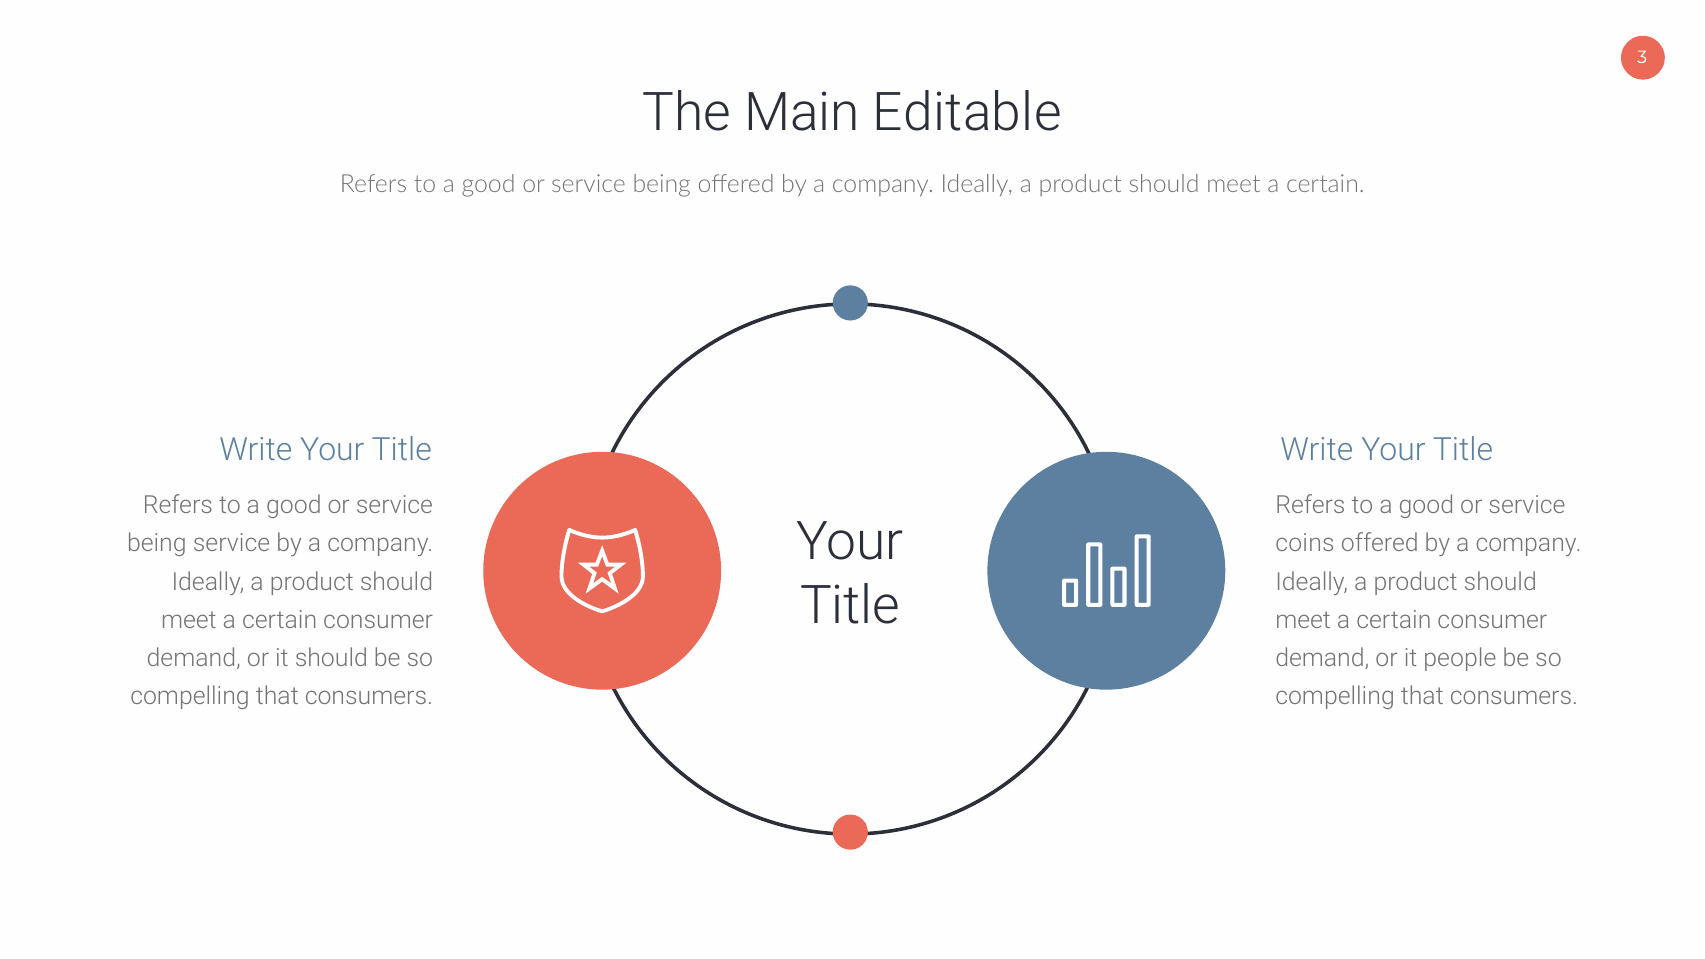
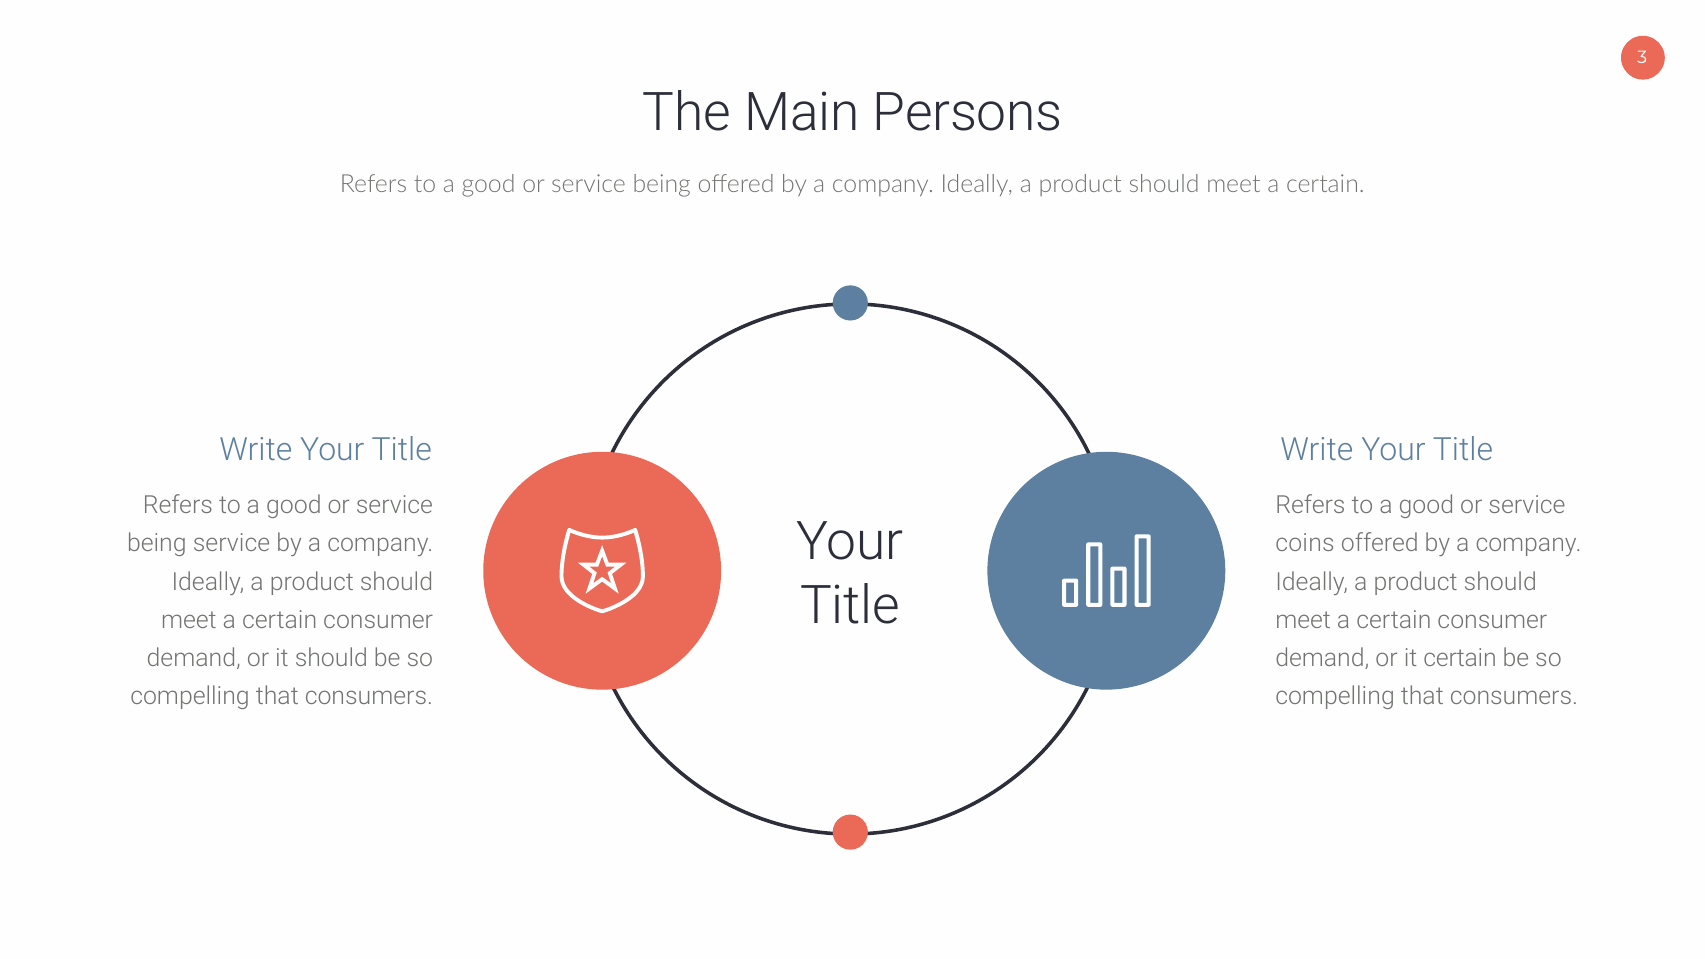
Editable: Editable -> Persons (968, 113)
it people: people -> certain (1460, 658)
